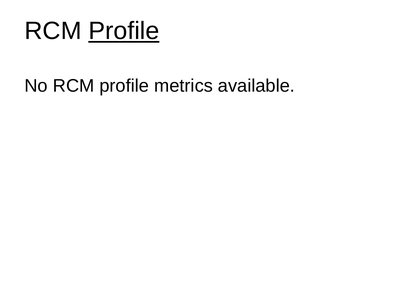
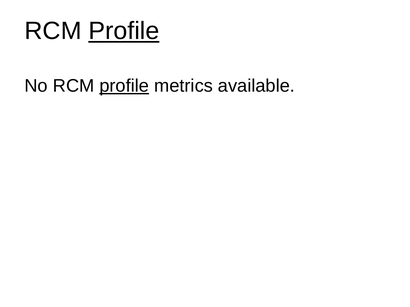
profile underline: none -> present (124, 86)
